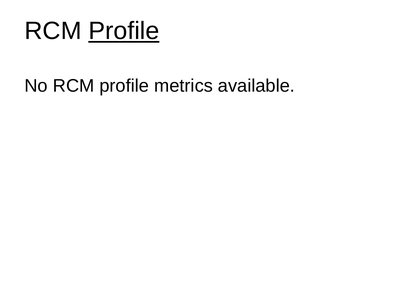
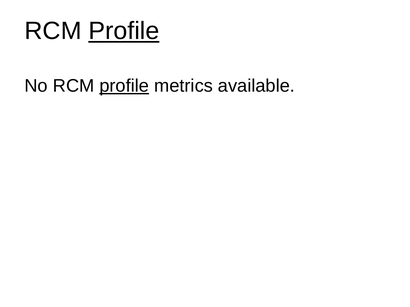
profile underline: none -> present (124, 86)
